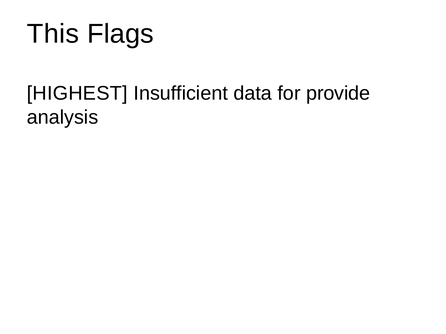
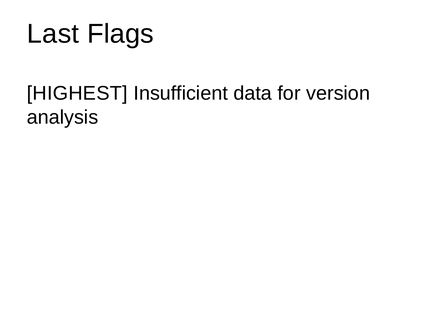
This: This -> Last (53, 34)
provide: provide -> version (338, 94)
